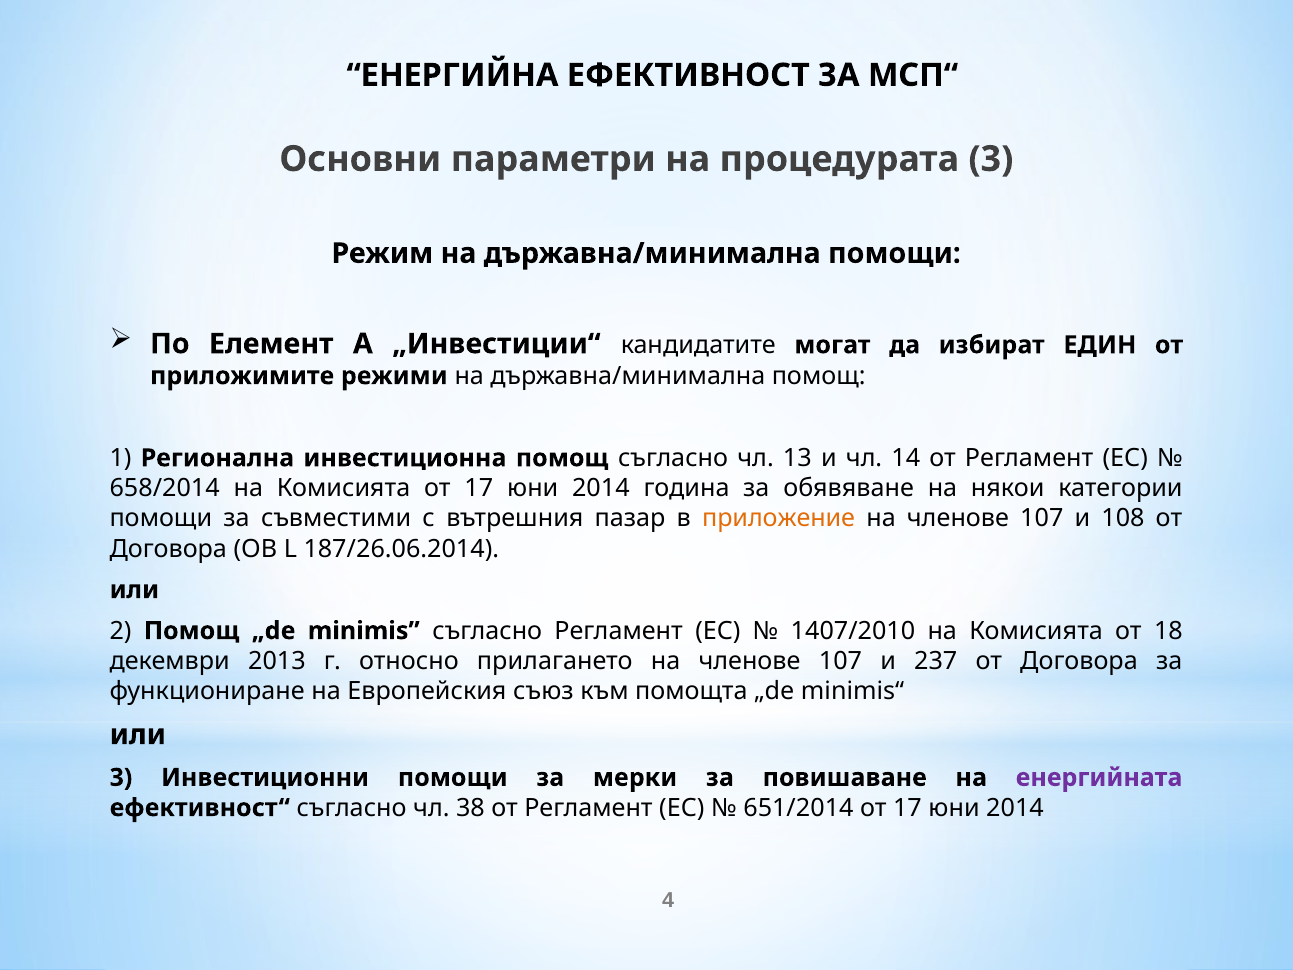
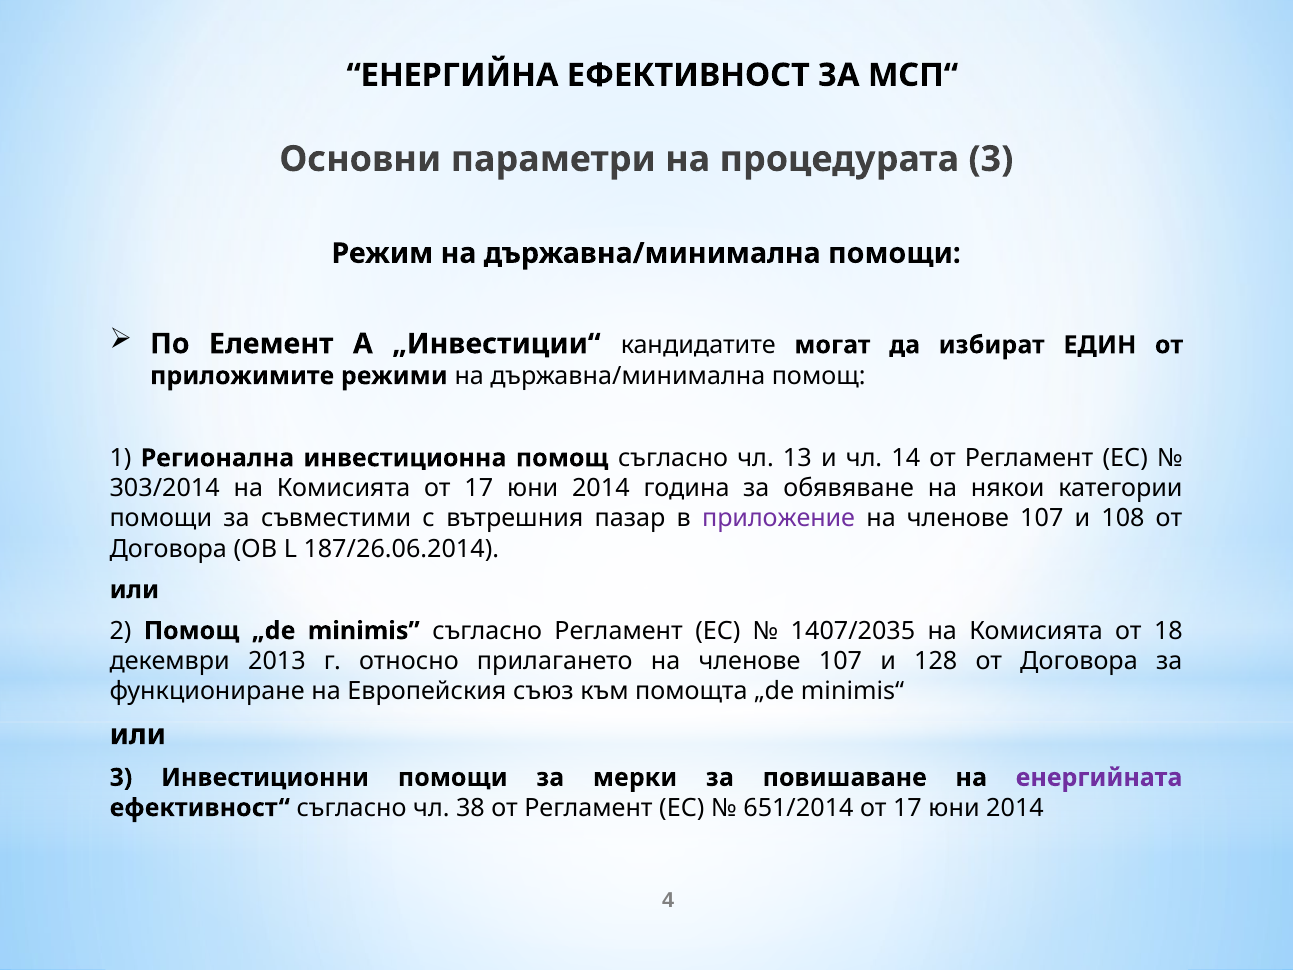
658/2014: 658/2014 -> 303/2014 (165, 488)
приложение colour: orange -> purple (779, 518)
1407/2010: 1407/2010 -> 1407/2035 (853, 631)
237: 237 -> 128 (936, 661)
